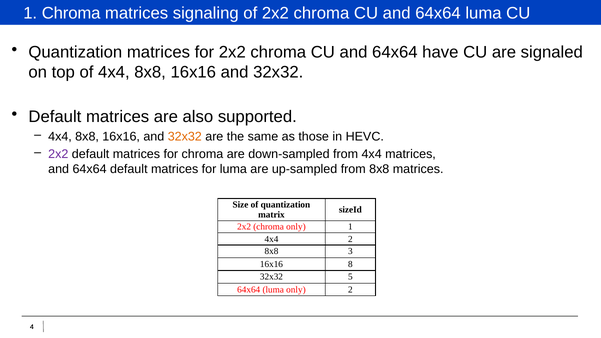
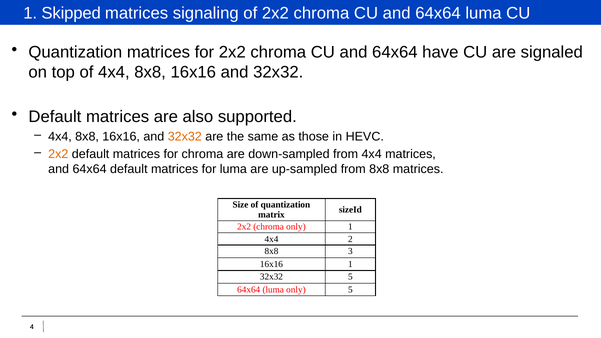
1 Chroma: Chroma -> Skipped (71, 13)
2x2 colour: purple -> orange (58, 154)
16x16 8: 8 -> 1 (350, 264)
only 2: 2 -> 5 (350, 290)
